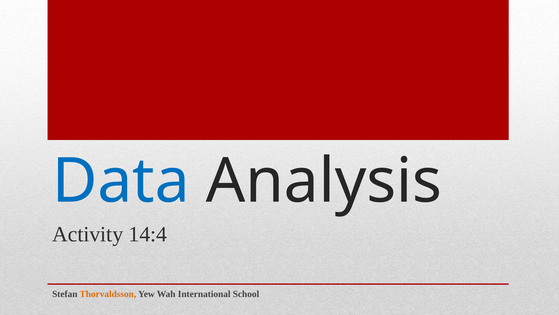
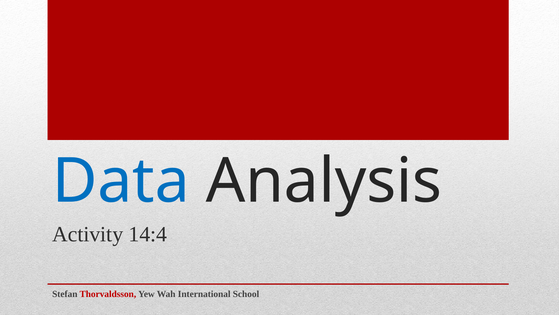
Thorvaldsson colour: orange -> red (108, 294)
